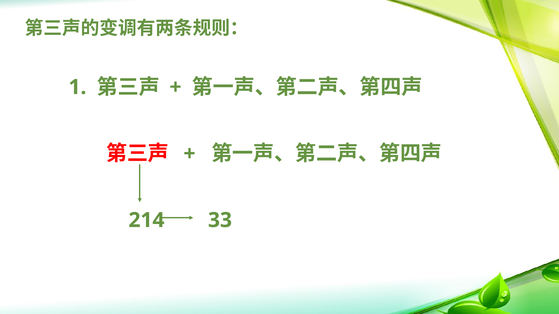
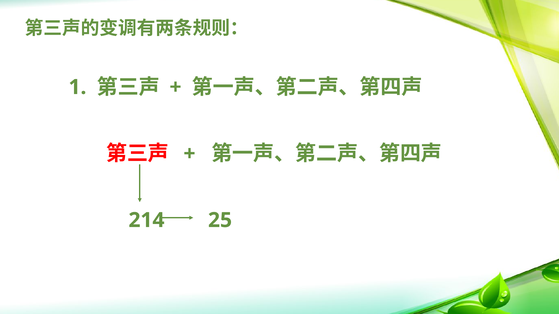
33: 33 -> 25 (220, 220)
